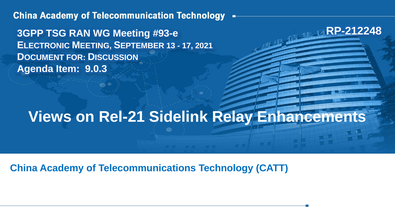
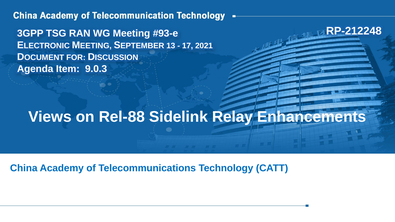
Rel-21: Rel-21 -> Rel-88 (122, 117)
